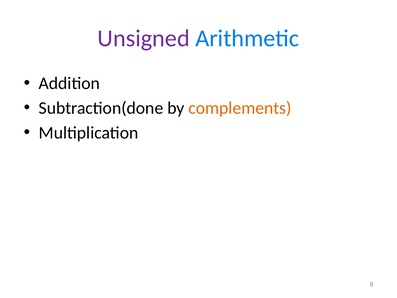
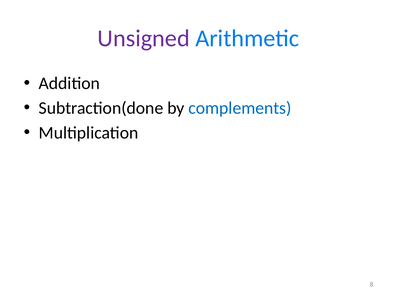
complements colour: orange -> blue (240, 108)
